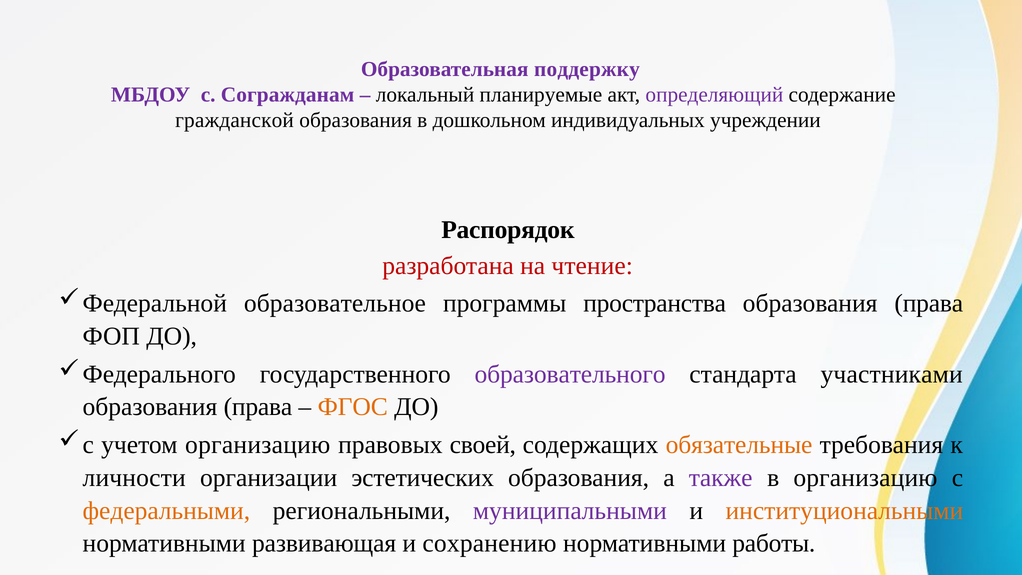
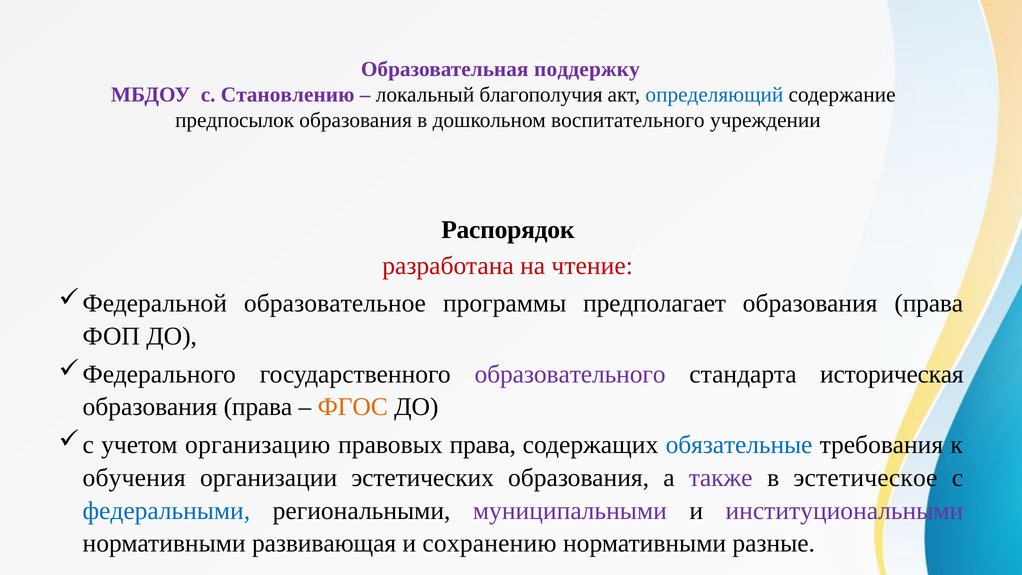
Согражданам: Согражданам -> Становлению (288, 95)
планируемые: планируемые -> благополучия (541, 95)
определяющий colour: purple -> blue (714, 95)
гражданской: гражданской -> предпосылок (235, 120)
индивидуальных: индивидуальных -> воспитательного (628, 120)
пространства: пространства -> предполагает (655, 303)
участниками: участниками -> историческая (892, 374)
правовых своей: своей -> права (483, 445)
обязательные colour: orange -> blue (739, 445)
личности: личности -> обучения (134, 478)
в организацию: организацию -> эстетическое (865, 478)
федеральными colour: orange -> blue (166, 510)
институциональными colour: orange -> purple (844, 510)
работы: работы -> разные (774, 543)
